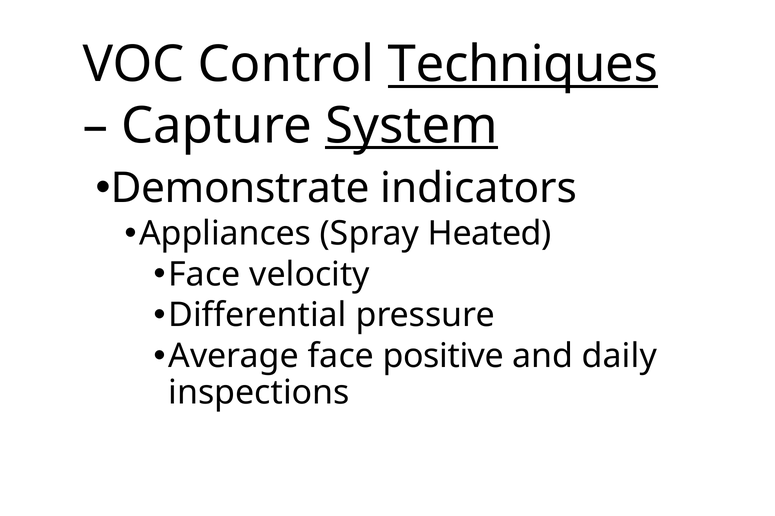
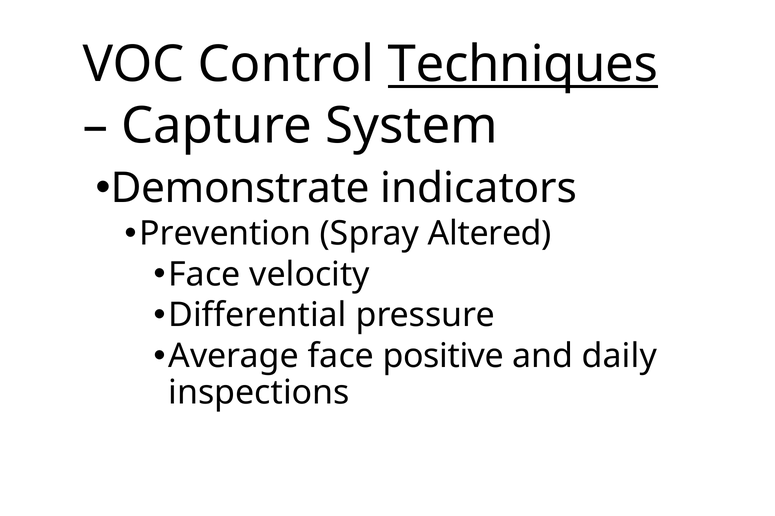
System underline: present -> none (412, 126)
Appliances: Appliances -> Prevention (225, 234)
Heated: Heated -> Altered (490, 234)
